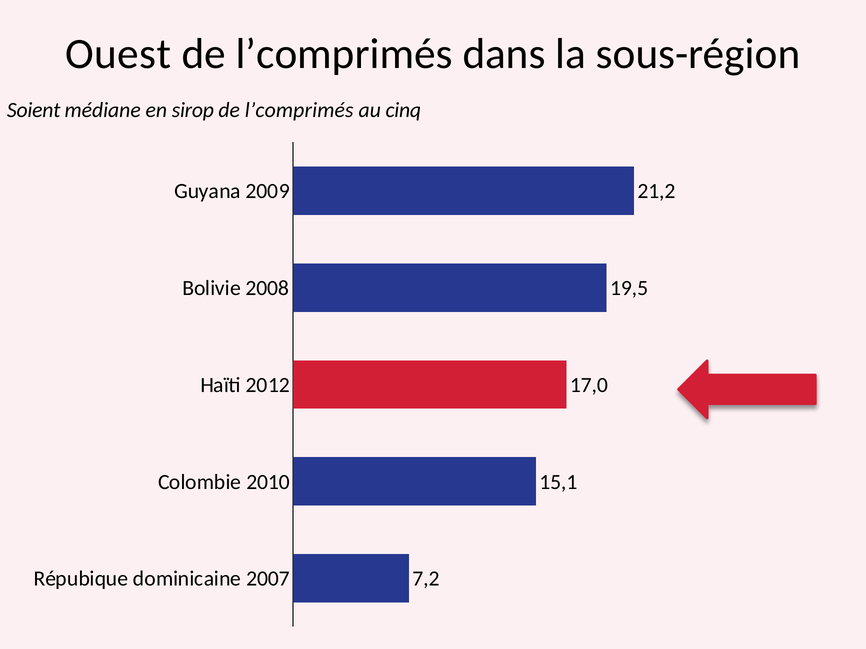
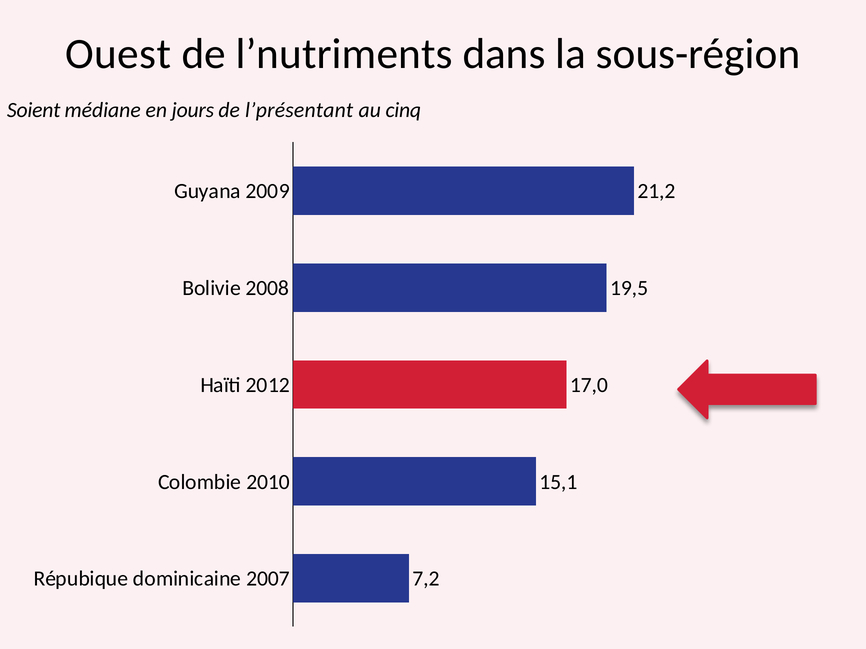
l’comprimés: l’comprimés -> l’nutriments (344, 54)
sirop: sirop -> jours (193, 110)
l’comprimés: l’comprimés -> l’présentant (299, 110)
